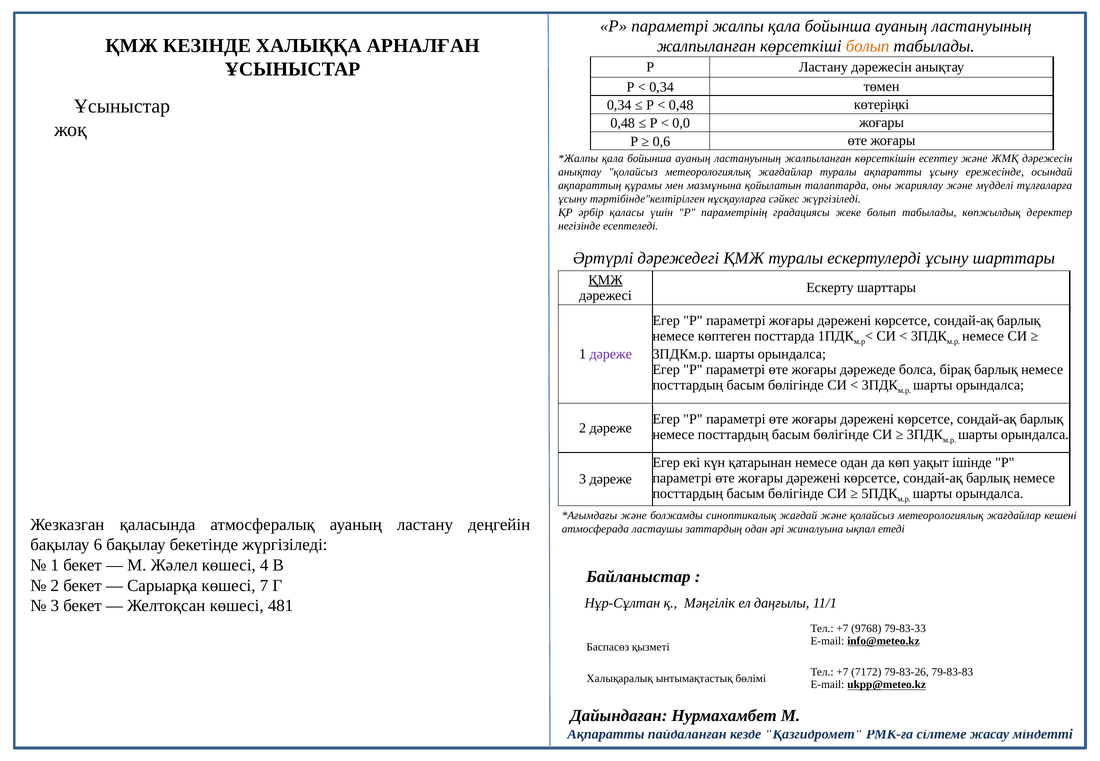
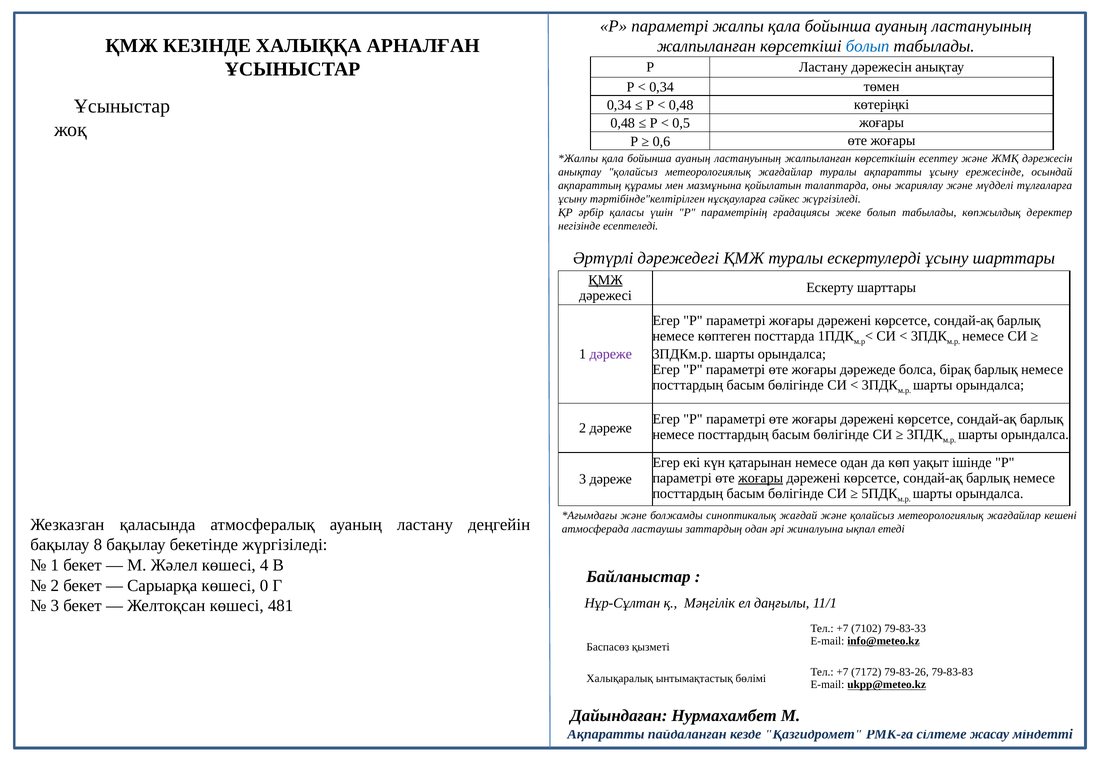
болып colour: orange -> blue (868, 46)
0,0: 0,0 -> 0,5 (681, 123)
жоғары underline: none -> present (761, 478)
6: 6 -> 8 (98, 545)
7: 7 -> 0 (264, 586)
9768: 9768 -> 7102 (866, 629)
